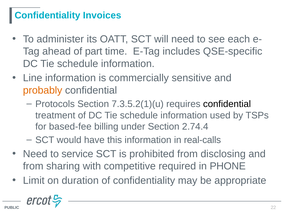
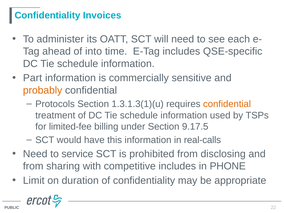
part: part -> into (94, 51)
Line: Line -> Part (33, 78)
7.3.5.2(1)(u: 7.3.5.2(1)(u -> 1.3.1.3(1)(u (138, 104)
confidential colour: black -> orange (227, 104)
based-fee: based-fee -> limited-fee (70, 127)
2.74.4: 2.74.4 -> 9.17.5 (195, 127)
competitive required: required -> includes (177, 166)
